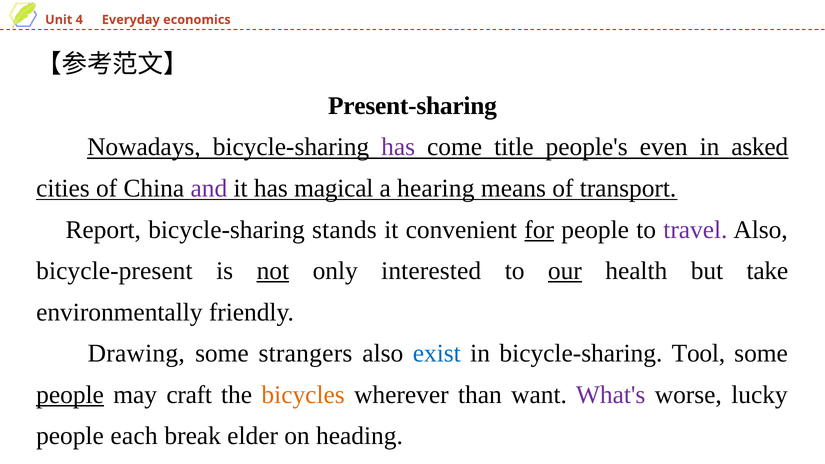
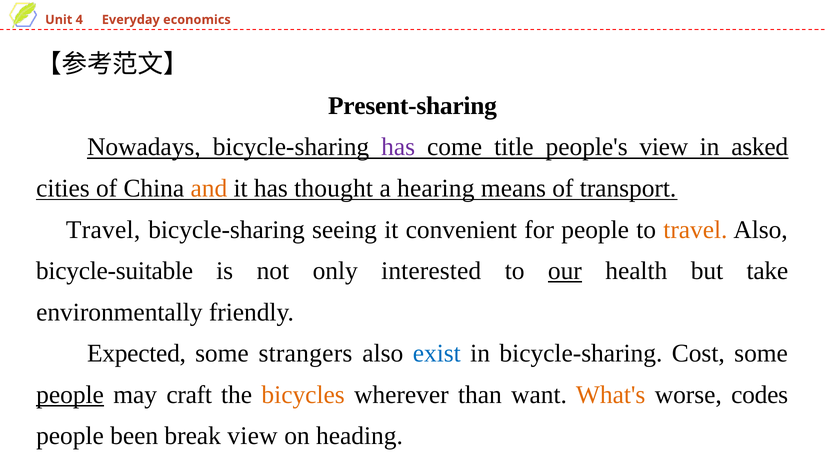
people's even: even -> view (664, 147)
and colour: purple -> orange (209, 188)
magical: magical -> thought (334, 188)
Report: Report -> Travel (103, 230)
stands: stands -> seeing (344, 230)
for underline: present -> none (539, 230)
travel colour: purple -> orange (695, 230)
bicycle-present: bicycle-present -> bicycle-suitable (115, 271)
not underline: present -> none (273, 271)
Drawing: Drawing -> Expected (136, 353)
Tool: Tool -> Cost (698, 353)
What's colour: purple -> orange (611, 395)
lucky: lucky -> codes (760, 395)
each: each -> been (134, 436)
break elder: elder -> view (252, 436)
